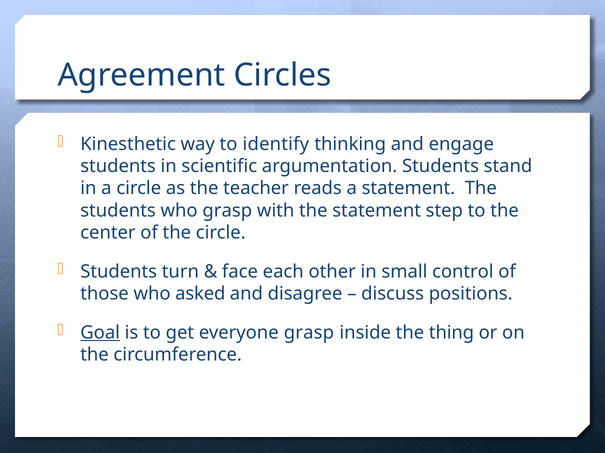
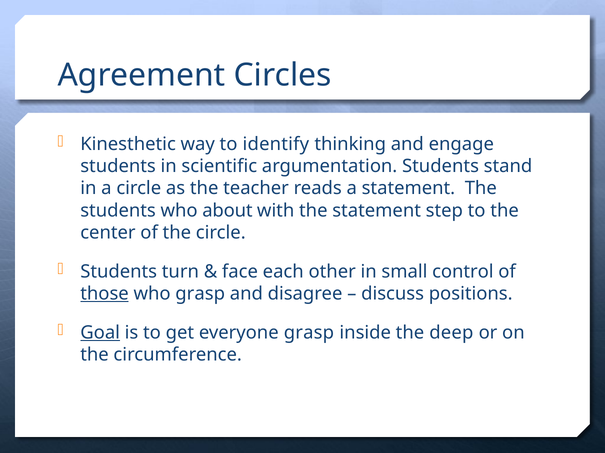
who grasp: grasp -> about (227, 211)
those underline: none -> present (105, 294)
who asked: asked -> grasp (200, 294)
thing: thing -> deep (451, 333)
